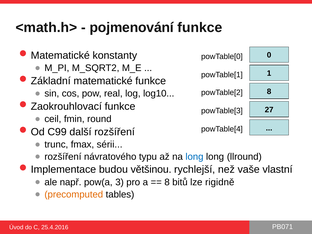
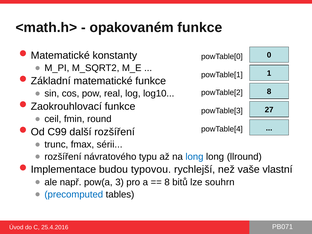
pojmenování: pojmenování -> opakovaném (132, 28)
většinou: většinou -> typovou (151, 170)
rigidně: rigidně -> souhrn (220, 182)
precomputed colour: orange -> blue (74, 194)
